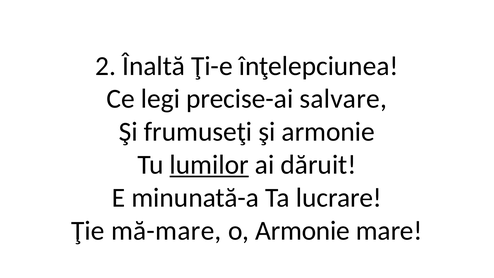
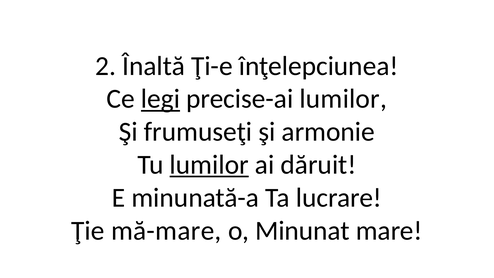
legi underline: none -> present (160, 99)
precise-ai salvare: salvare -> lumilor (343, 99)
o Armonie: Armonie -> Minunat (302, 231)
